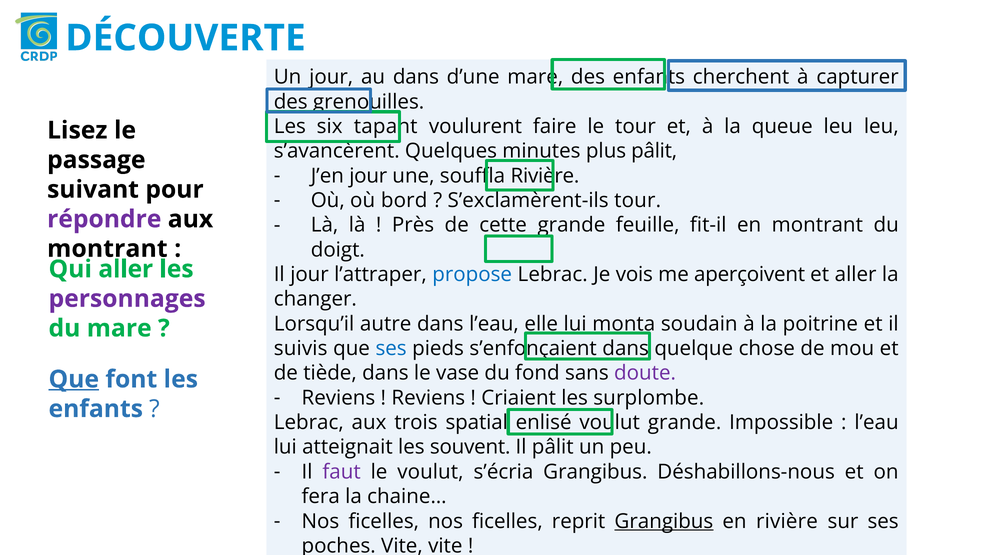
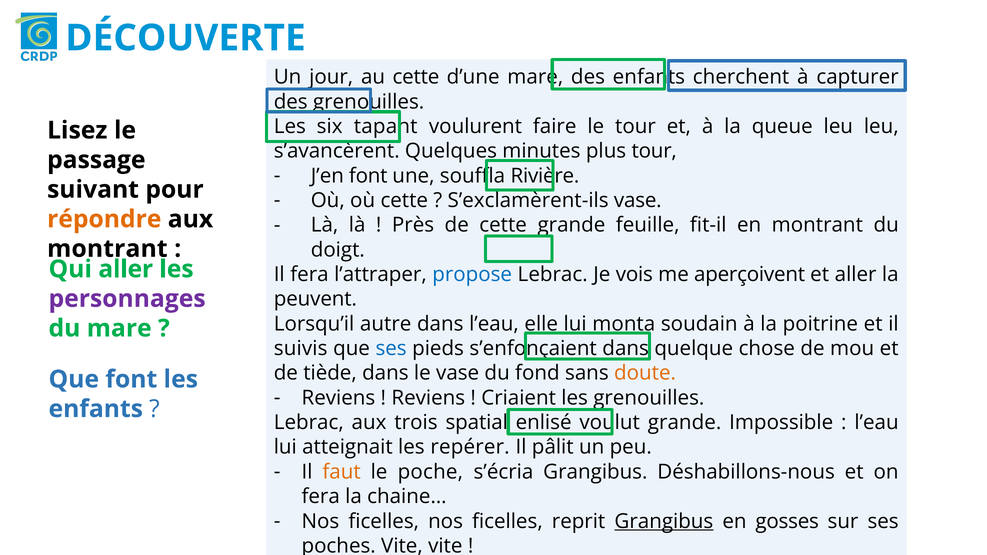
au dans: dans -> cette (416, 77)
plus pâlit: pâlit -> tour (654, 151)
J’en jour: jour -> font (368, 176)
où bord: bord -> cette (404, 201)
S’exclamèrent-ils tour: tour -> vase (638, 201)
répondre colour: purple -> orange (104, 219)
Il jour: jour -> fera (309, 275)
changer: changer -> peuvent (315, 299)
doute colour: purple -> orange (645, 373)
Que underline: present -> none (74, 379)
surplombe: surplombe -> grenouilles (649, 398)
souvent: souvent -> repérer (470, 447)
faut colour: purple -> orange (342, 472)
le voulut: voulut -> poche (430, 472)
en rivière: rivière -> gosses (787, 521)
